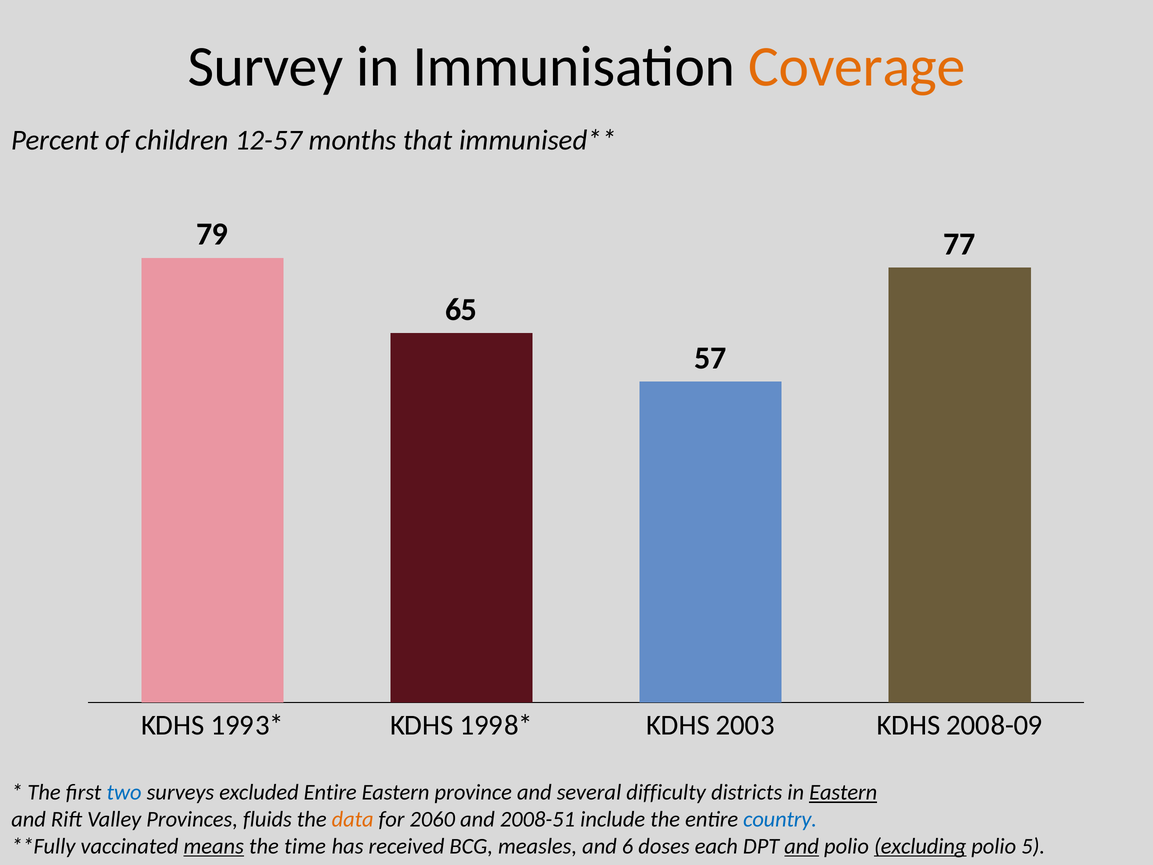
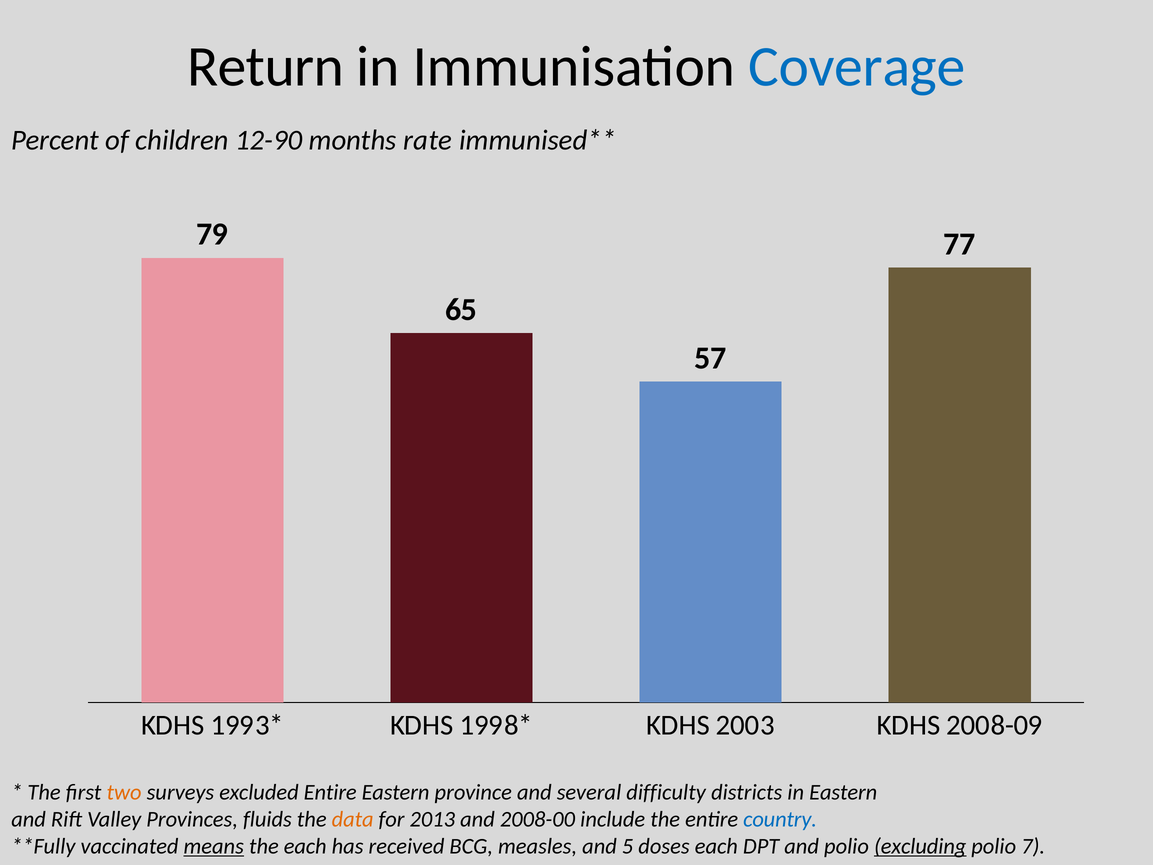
Survey: Survey -> Return (266, 66)
Coverage colour: orange -> blue (857, 66)
12-57: 12-57 -> 12-90 (269, 140)
that: that -> rate (428, 140)
two colour: blue -> orange (124, 792)
Eastern underline: present -> none (843, 792)
2060: 2060 -> 2013 (432, 819)
2008-51: 2008-51 -> 2008-00 (537, 819)
the time: time -> each (305, 846)
6: 6 -> 5 (628, 846)
and underline: present -> none (802, 846)
5: 5 -> 7 (1033, 846)
